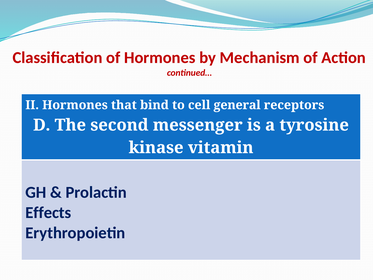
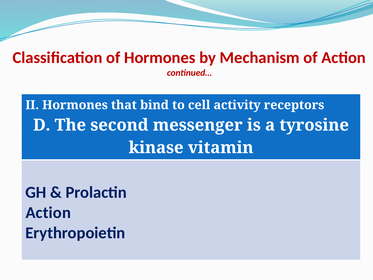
general: general -> activity (237, 105)
Effects: Effects -> Action (48, 212)
